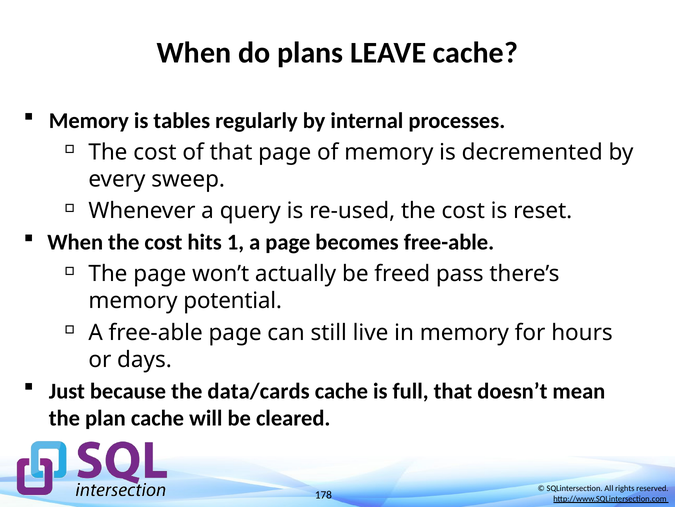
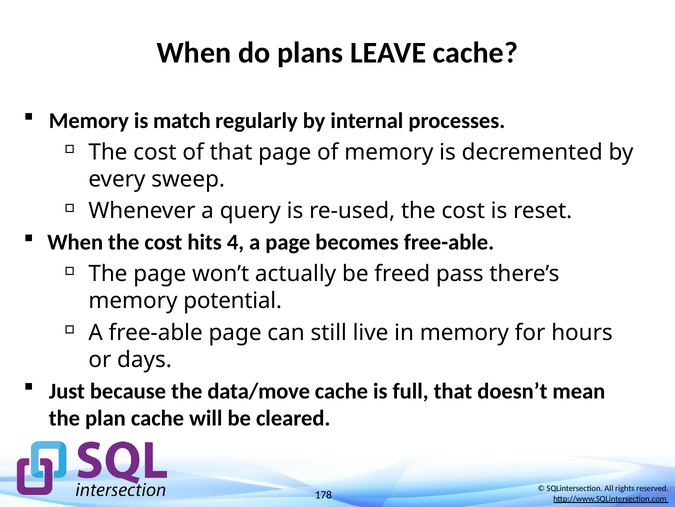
tables: tables -> match (182, 121)
1: 1 -> 4 (235, 242)
data/cards: data/cards -> data/move (259, 391)
